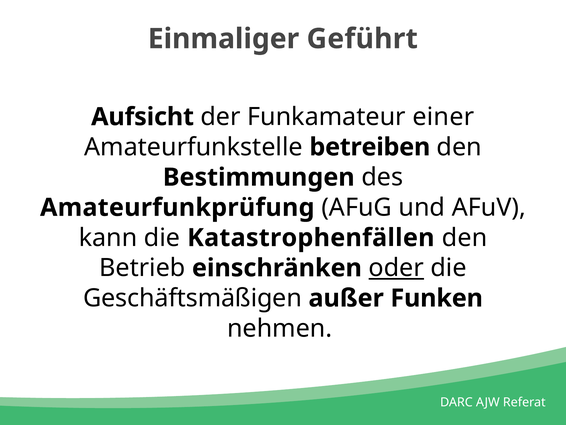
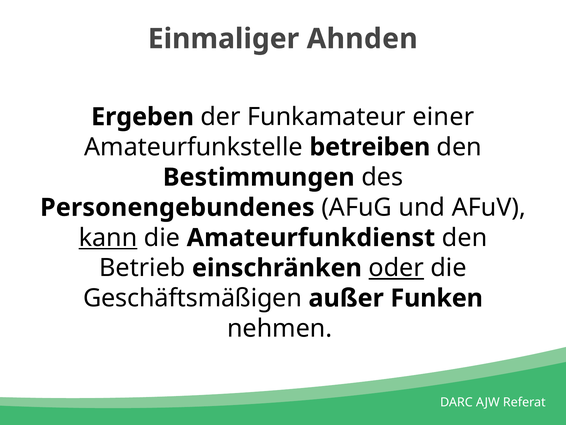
Geführt: Geführt -> Ahnden (362, 39)
Aufsicht: Aufsicht -> Ergeben (143, 117)
Amateurfunkprüfung: Amateurfunkprüfung -> Personengebundenes (177, 207)
kann underline: none -> present (108, 238)
Katastrophenfällen: Katastrophenfällen -> Amateurfunkdienst (311, 238)
